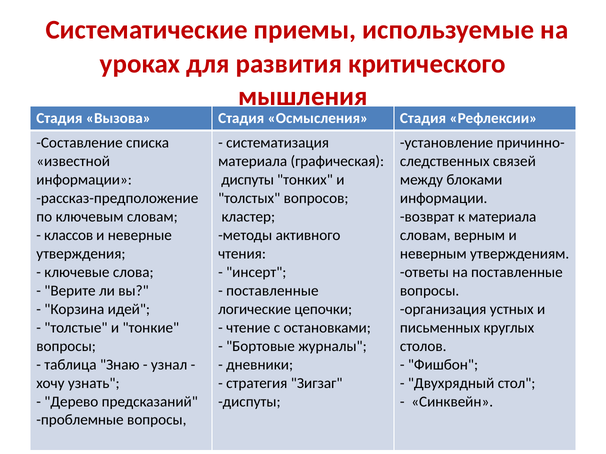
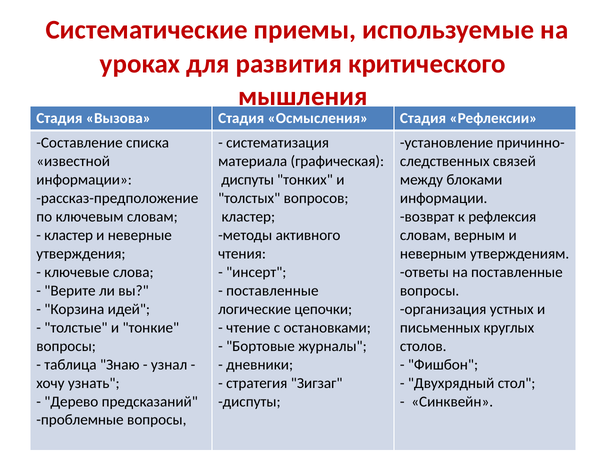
к материала: материала -> рефлексия (502, 217)
классов: классов -> кластер (69, 236)
